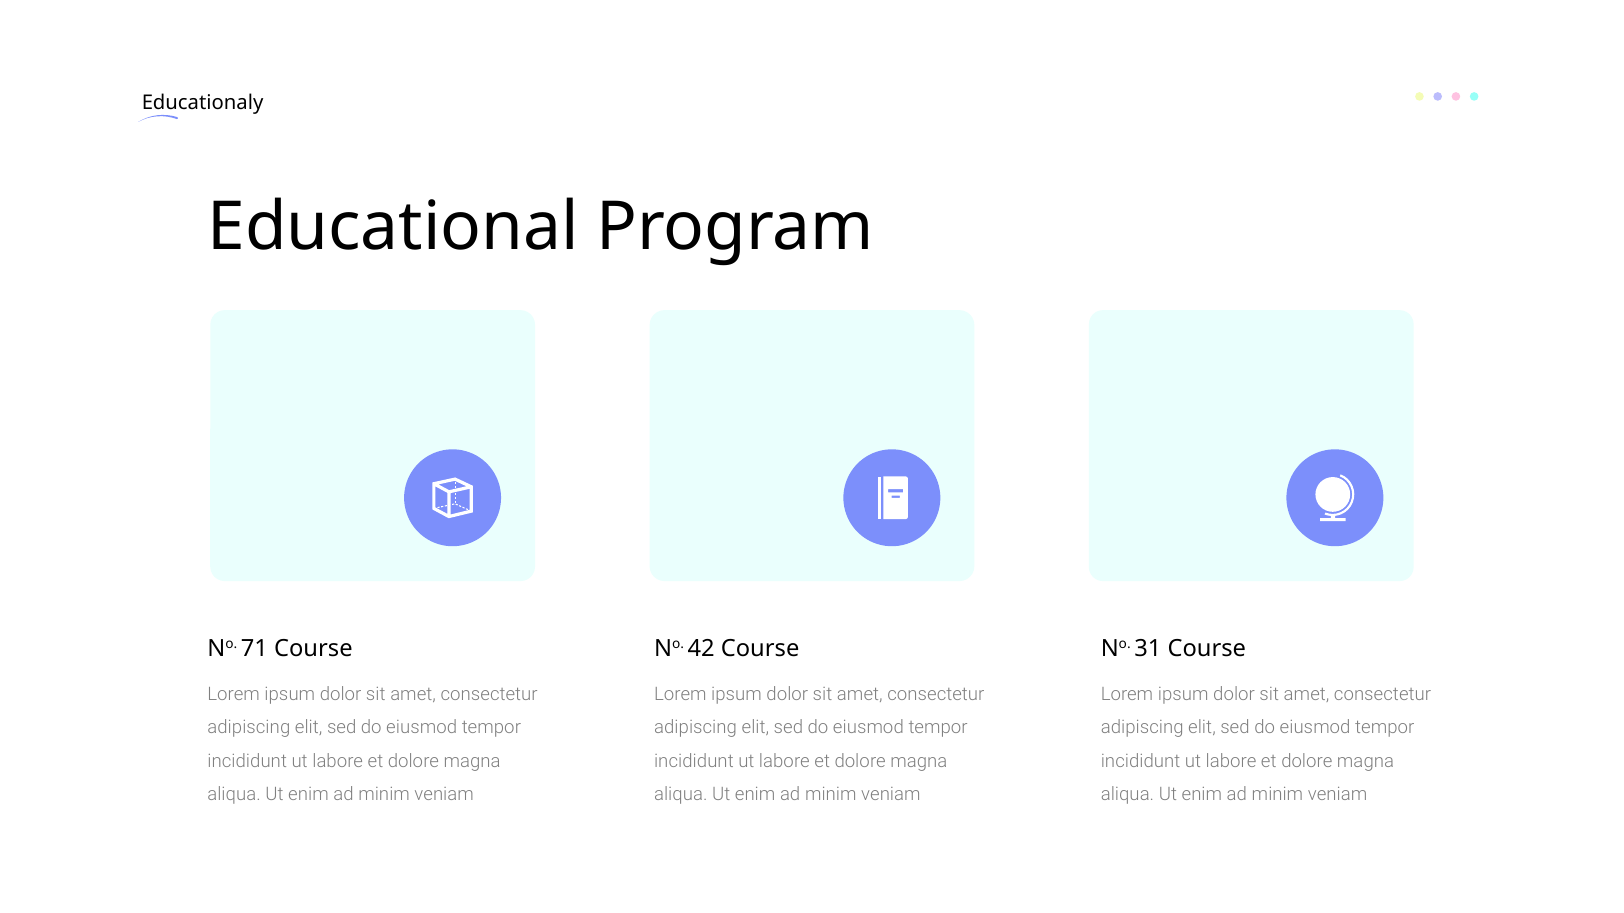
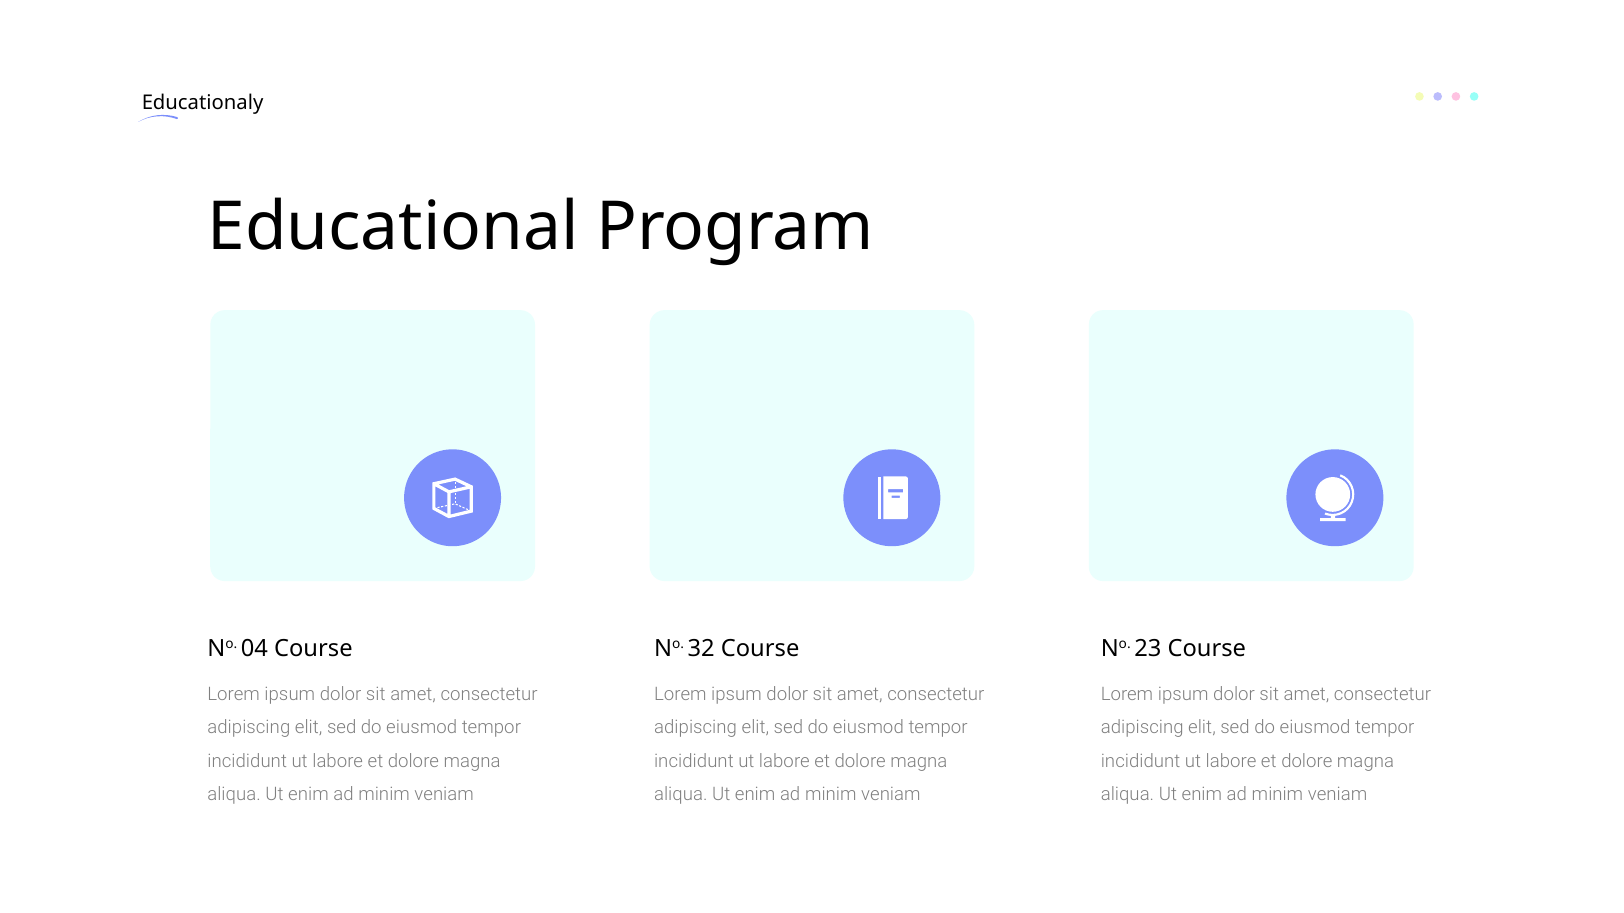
71: 71 -> 04 (254, 649)
42: 42 -> 32 (701, 649)
31: 31 -> 23 (1148, 649)
